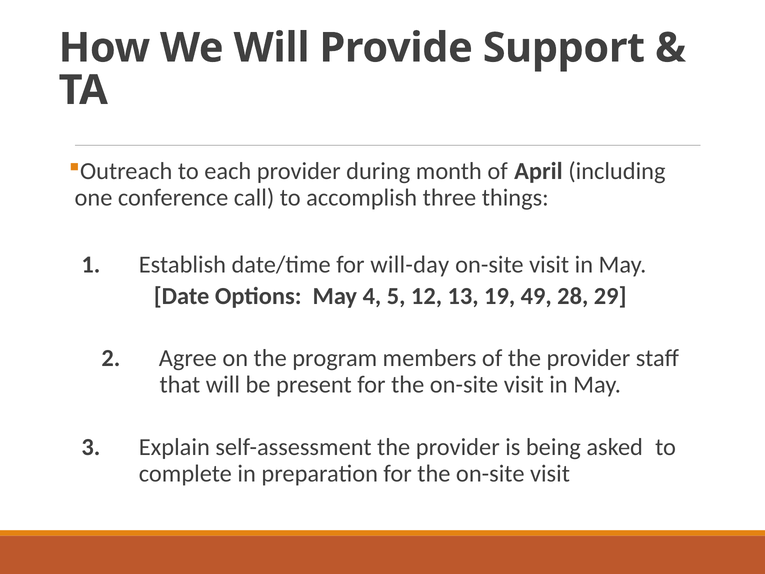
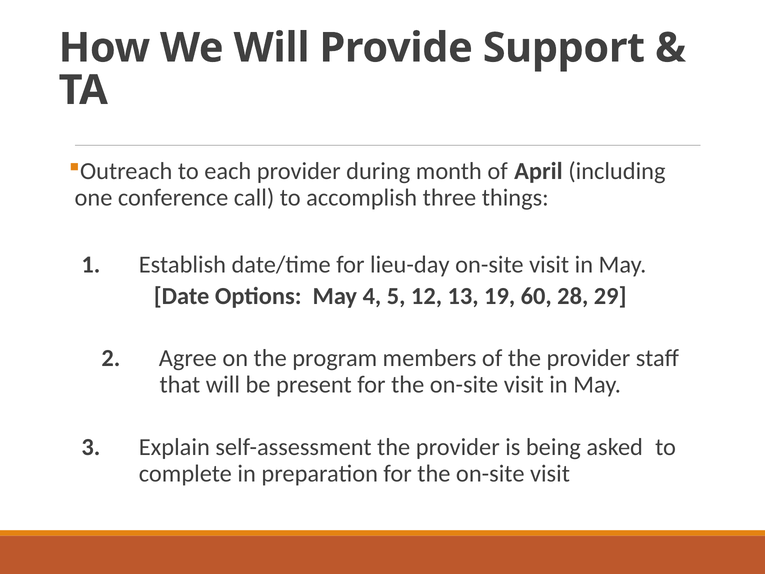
will-day: will-day -> lieu-day (410, 265)
49: 49 -> 60 (536, 296)
